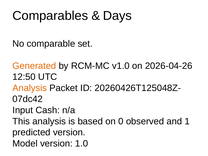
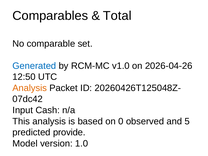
Days: Days -> Total (117, 16)
Generated colour: orange -> blue (34, 66)
1: 1 -> 5 (187, 121)
predicted version: version -> provide (69, 132)
